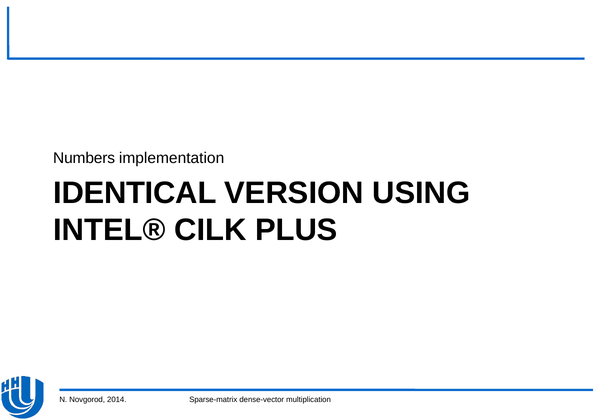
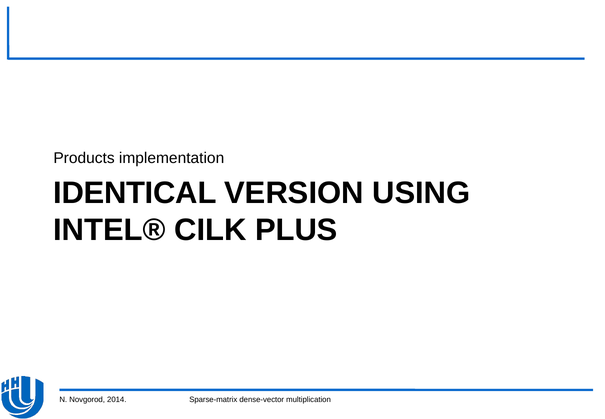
Numbers: Numbers -> Products (84, 158)
